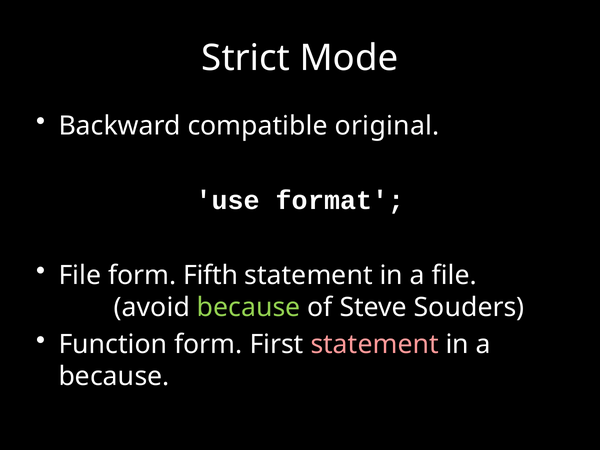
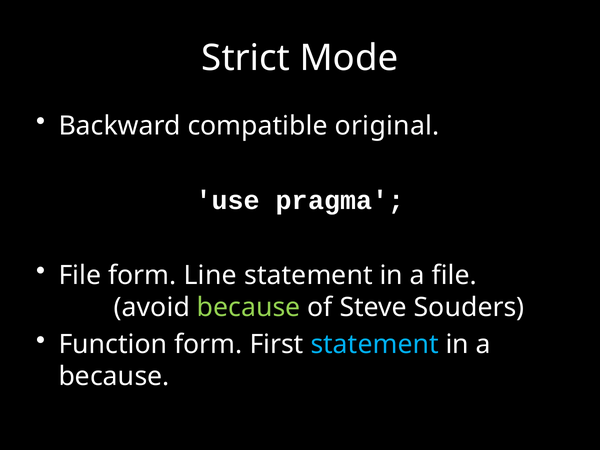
format: format -> pragma (340, 201)
Fifth: Fifth -> Line (210, 275)
statement colour: pink -> light blue (375, 345)
